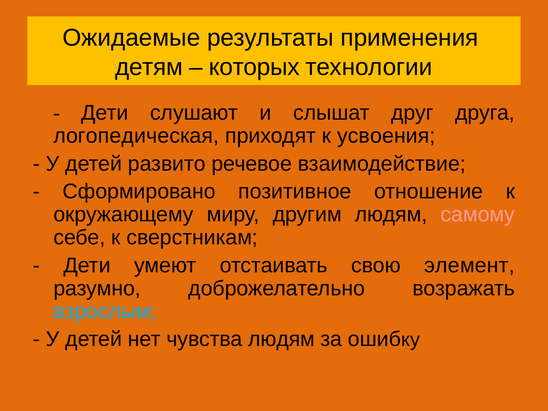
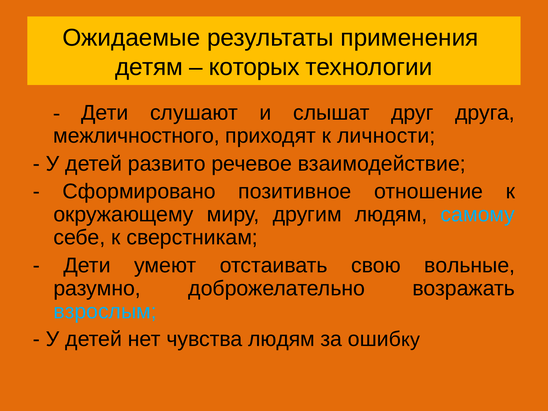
логопедическая: логопедическая -> межличностного (136, 136)
усвоения: усвоения -> личности (386, 136)
самому colour: pink -> light blue (478, 215)
элемент: элемент -> вольные (470, 265)
